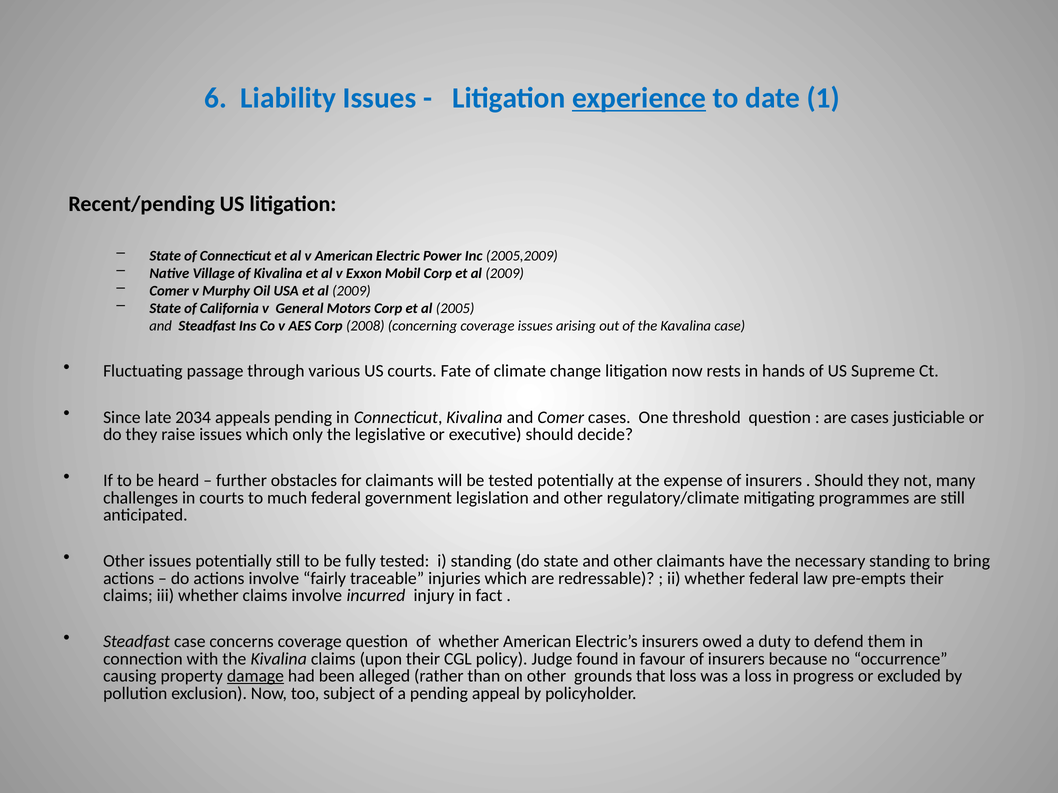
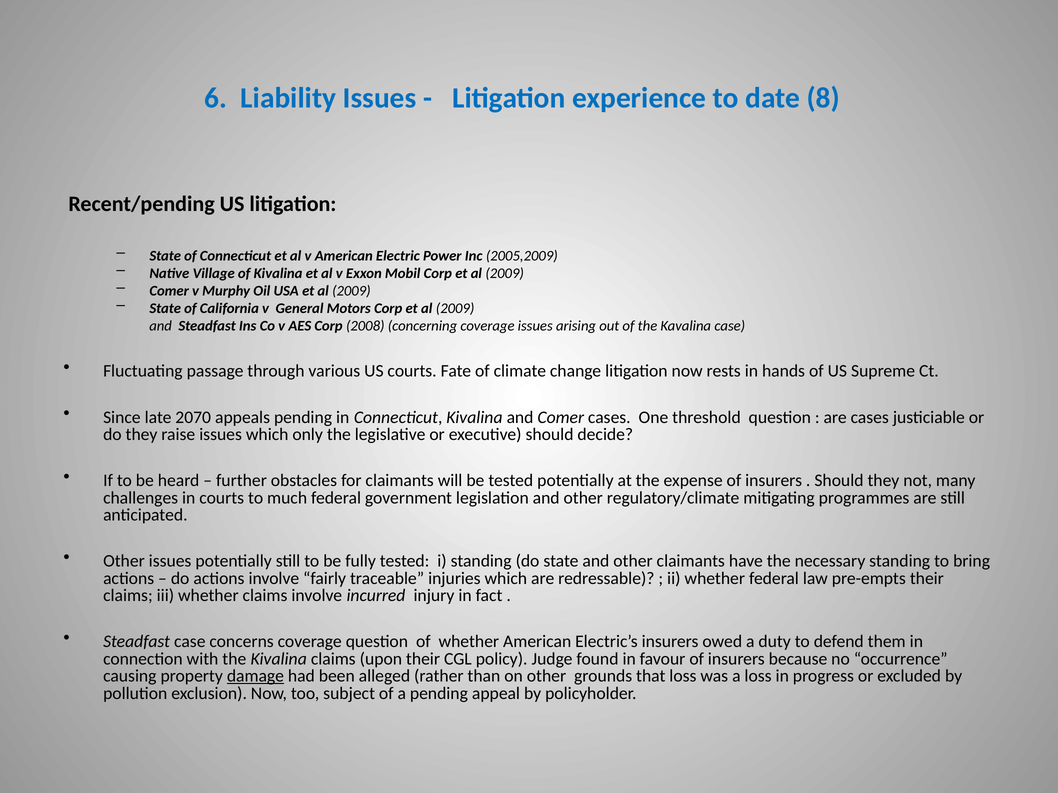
experience underline: present -> none (639, 98)
1: 1 -> 8 (823, 98)
2005: 2005 -> 2009 (455, 309)
2034: 2034 -> 2070 (193, 417)
